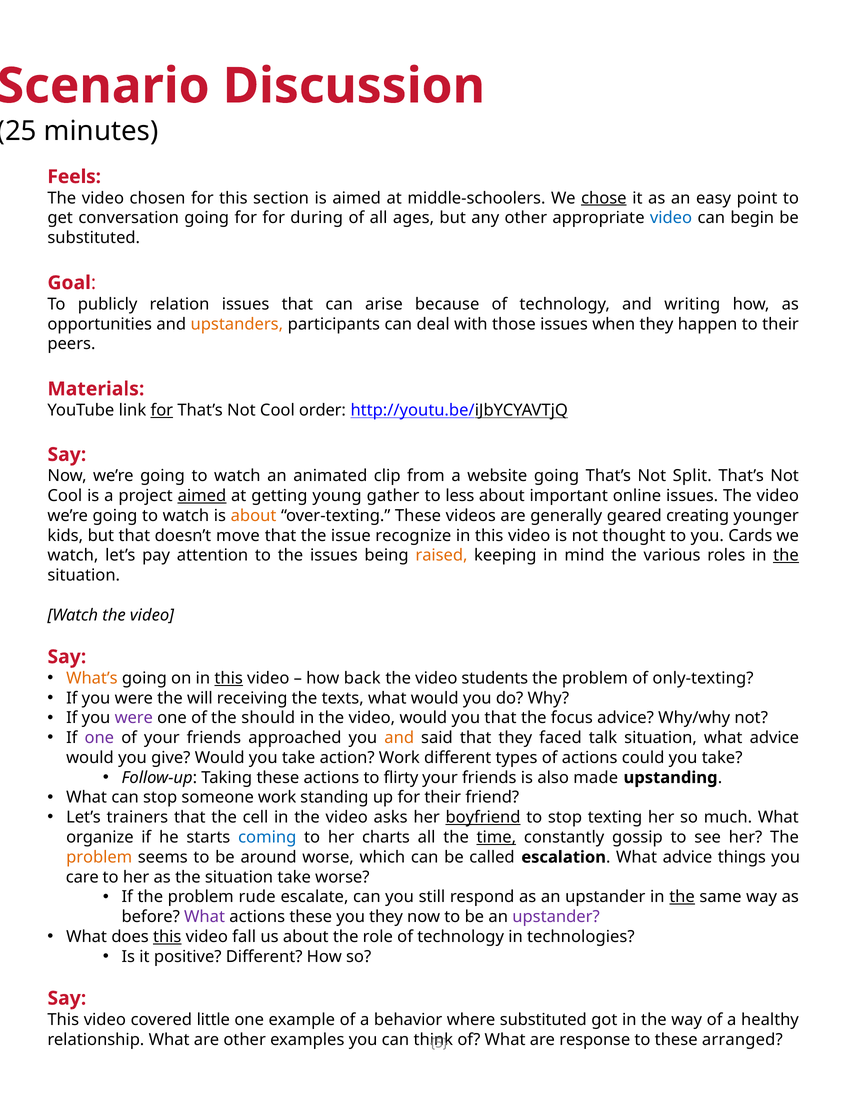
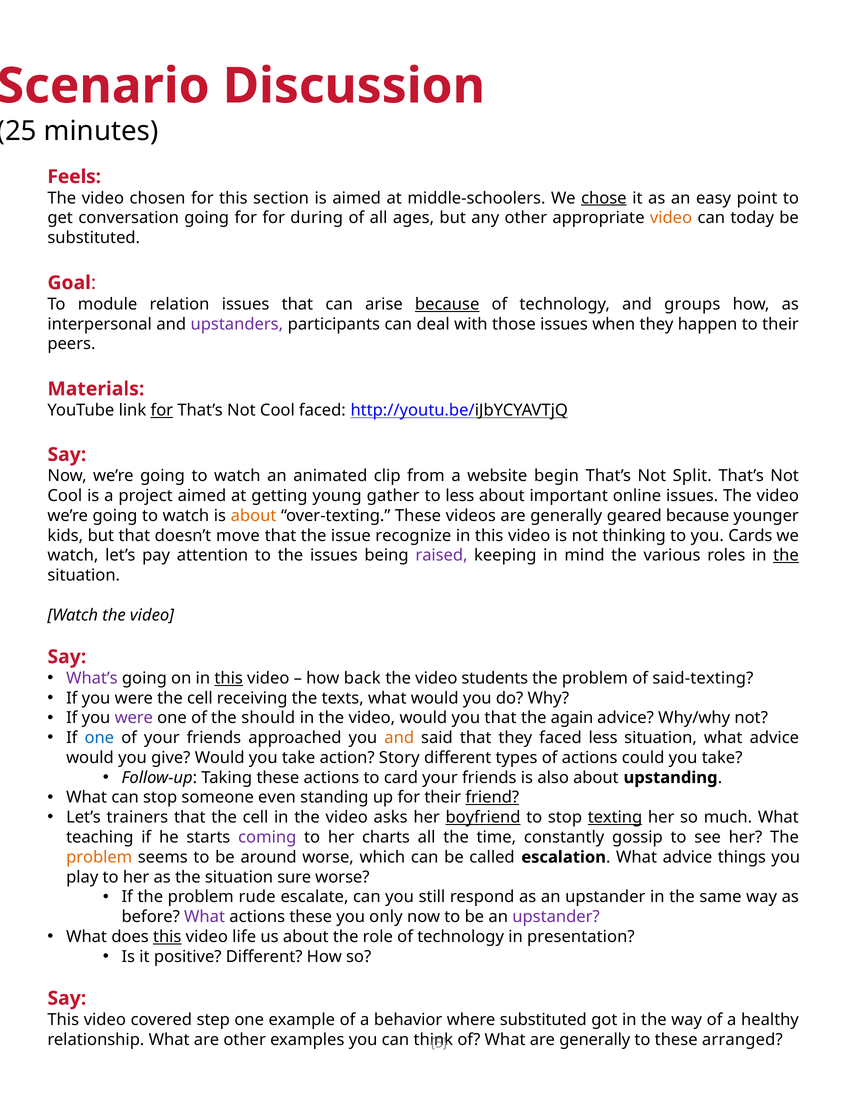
video colour: blue -> orange (671, 218)
begin: begin -> today (752, 218)
publicly: publicly -> module (108, 304)
because underline: none -> present (447, 304)
writing: writing -> groups (692, 304)
opportunities: opportunities -> interpersonal (100, 324)
upstanders colour: orange -> purple (237, 324)
Cool order: order -> faced (322, 411)
website going: going -> begin (556, 476)
aimed underline: present -> none (202, 496)
geared creating: creating -> because (698, 516)
thought: thought -> thinking (634, 536)
raised colour: orange -> purple (441, 556)
What’s colour: orange -> purple (92, 679)
only-texting: only-texting -> said-texting (703, 679)
were the will: will -> cell (200, 699)
focus: focus -> again (572, 719)
one colour: purple -> blue (99, 738)
faced talk: talk -> less (603, 738)
action Work: Work -> Story (399, 758)
flirty: flirty -> card (401, 778)
also made: made -> about (596, 778)
someone work: work -> even (277, 798)
friend underline: none -> present (492, 798)
texting underline: none -> present (615, 818)
organize: organize -> teaching (100, 838)
coming colour: blue -> purple (267, 838)
time underline: present -> none (496, 838)
care: care -> play (82, 878)
situation take: take -> sure (294, 878)
the underline: present -> none (682, 898)
you they: they -> only (386, 918)
fall: fall -> life (244, 937)
technologies: technologies -> presentation (581, 937)
little: little -> step (213, 1020)
What are response: response -> generally (595, 1040)
